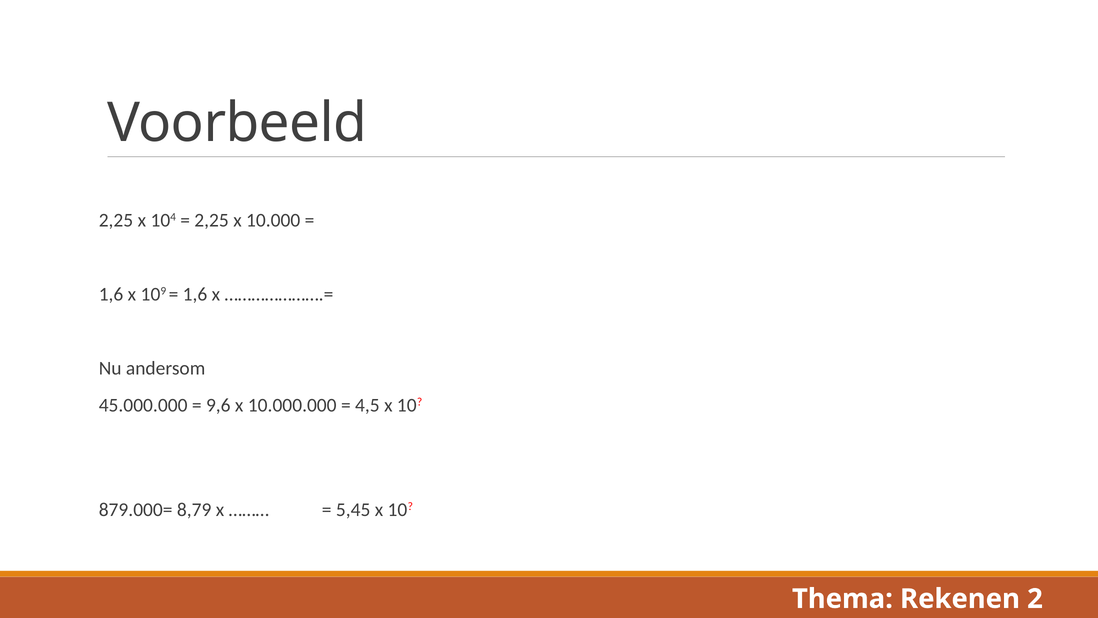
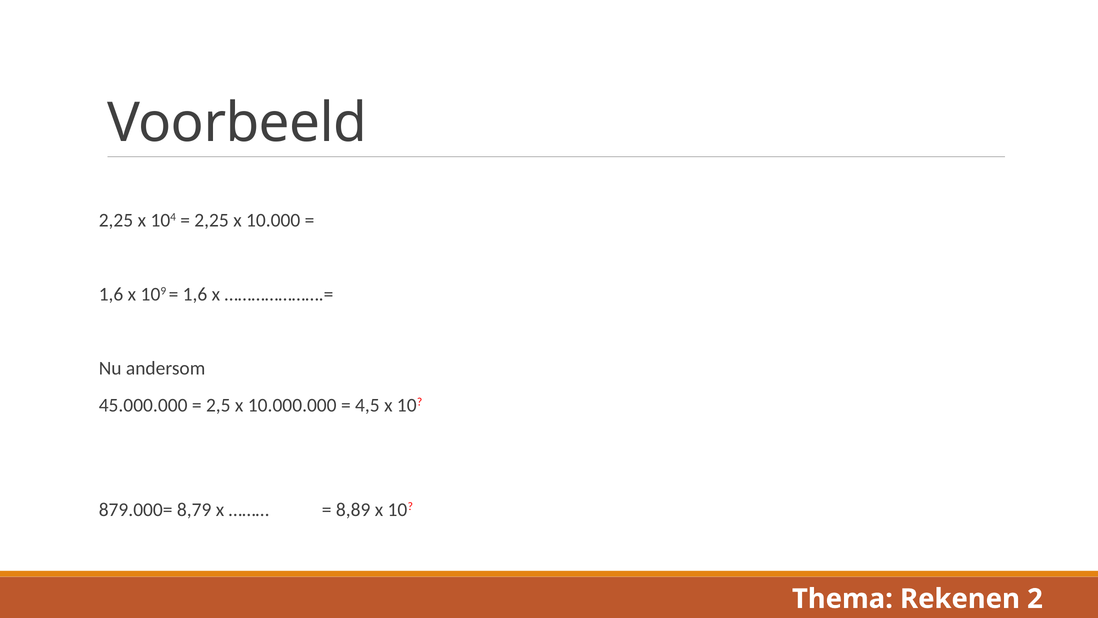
9,6: 9,6 -> 2,5 (218, 405)
5,45: 5,45 -> 8,89 (353, 509)
